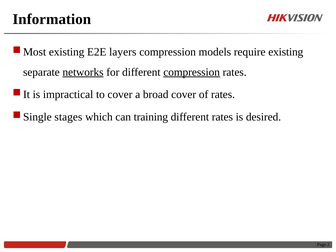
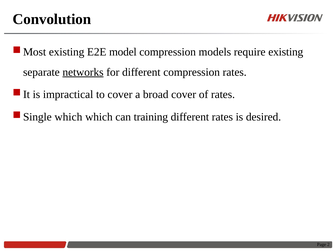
Information: Information -> Convolution (52, 19)
layers: layers -> model (123, 52)
compression underline: present -> none (192, 72)
stages: stages -> which (68, 117)
